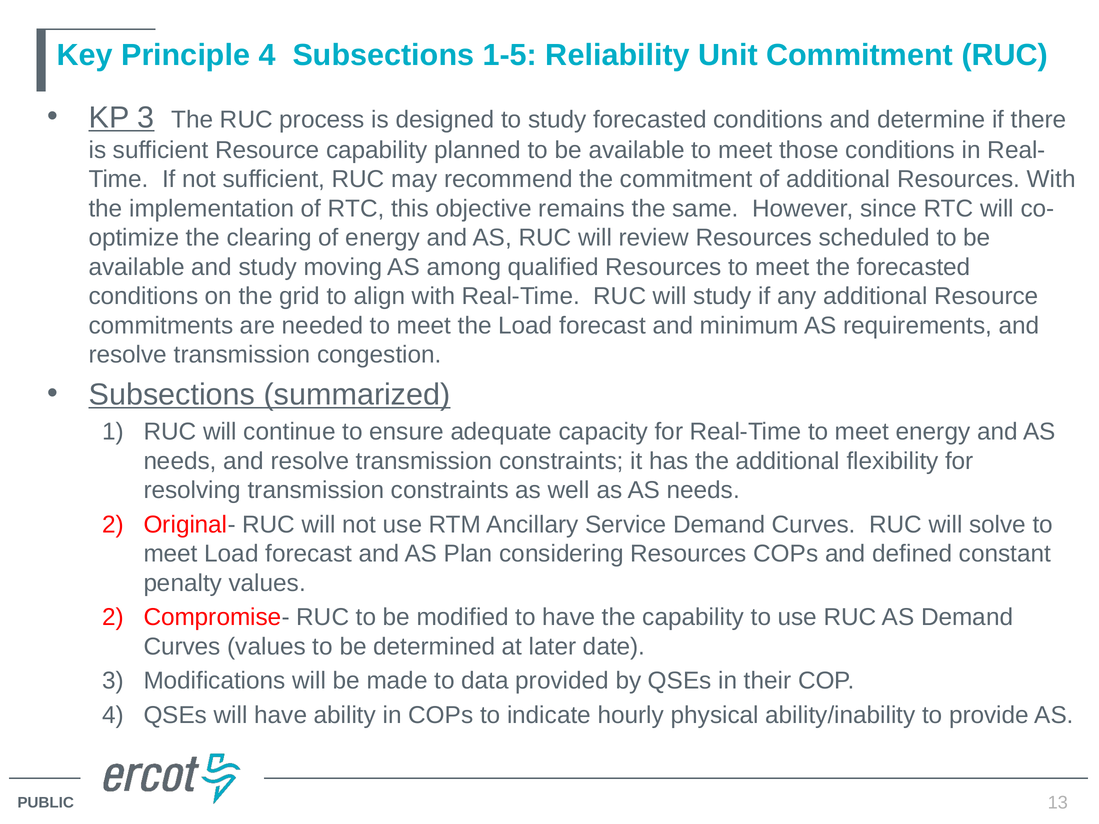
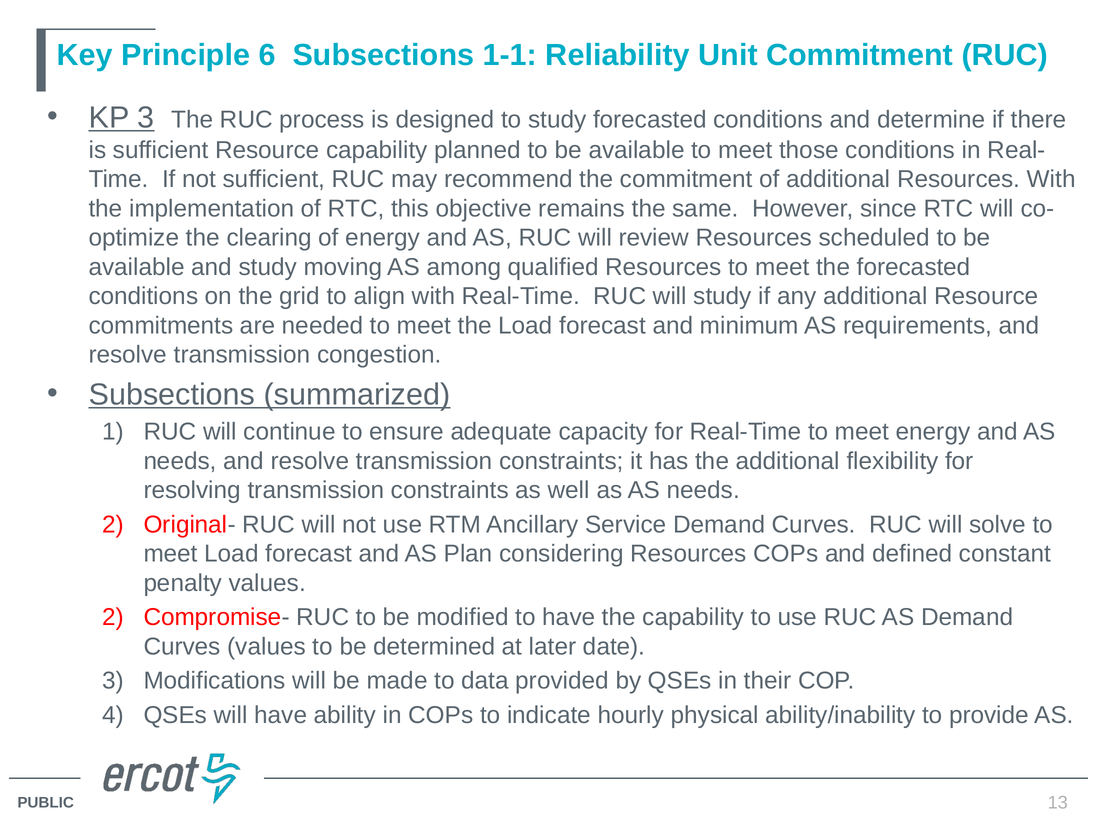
Principle 4: 4 -> 6 (267, 55)
1-5: 1-5 -> 1-1 (510, 55)
